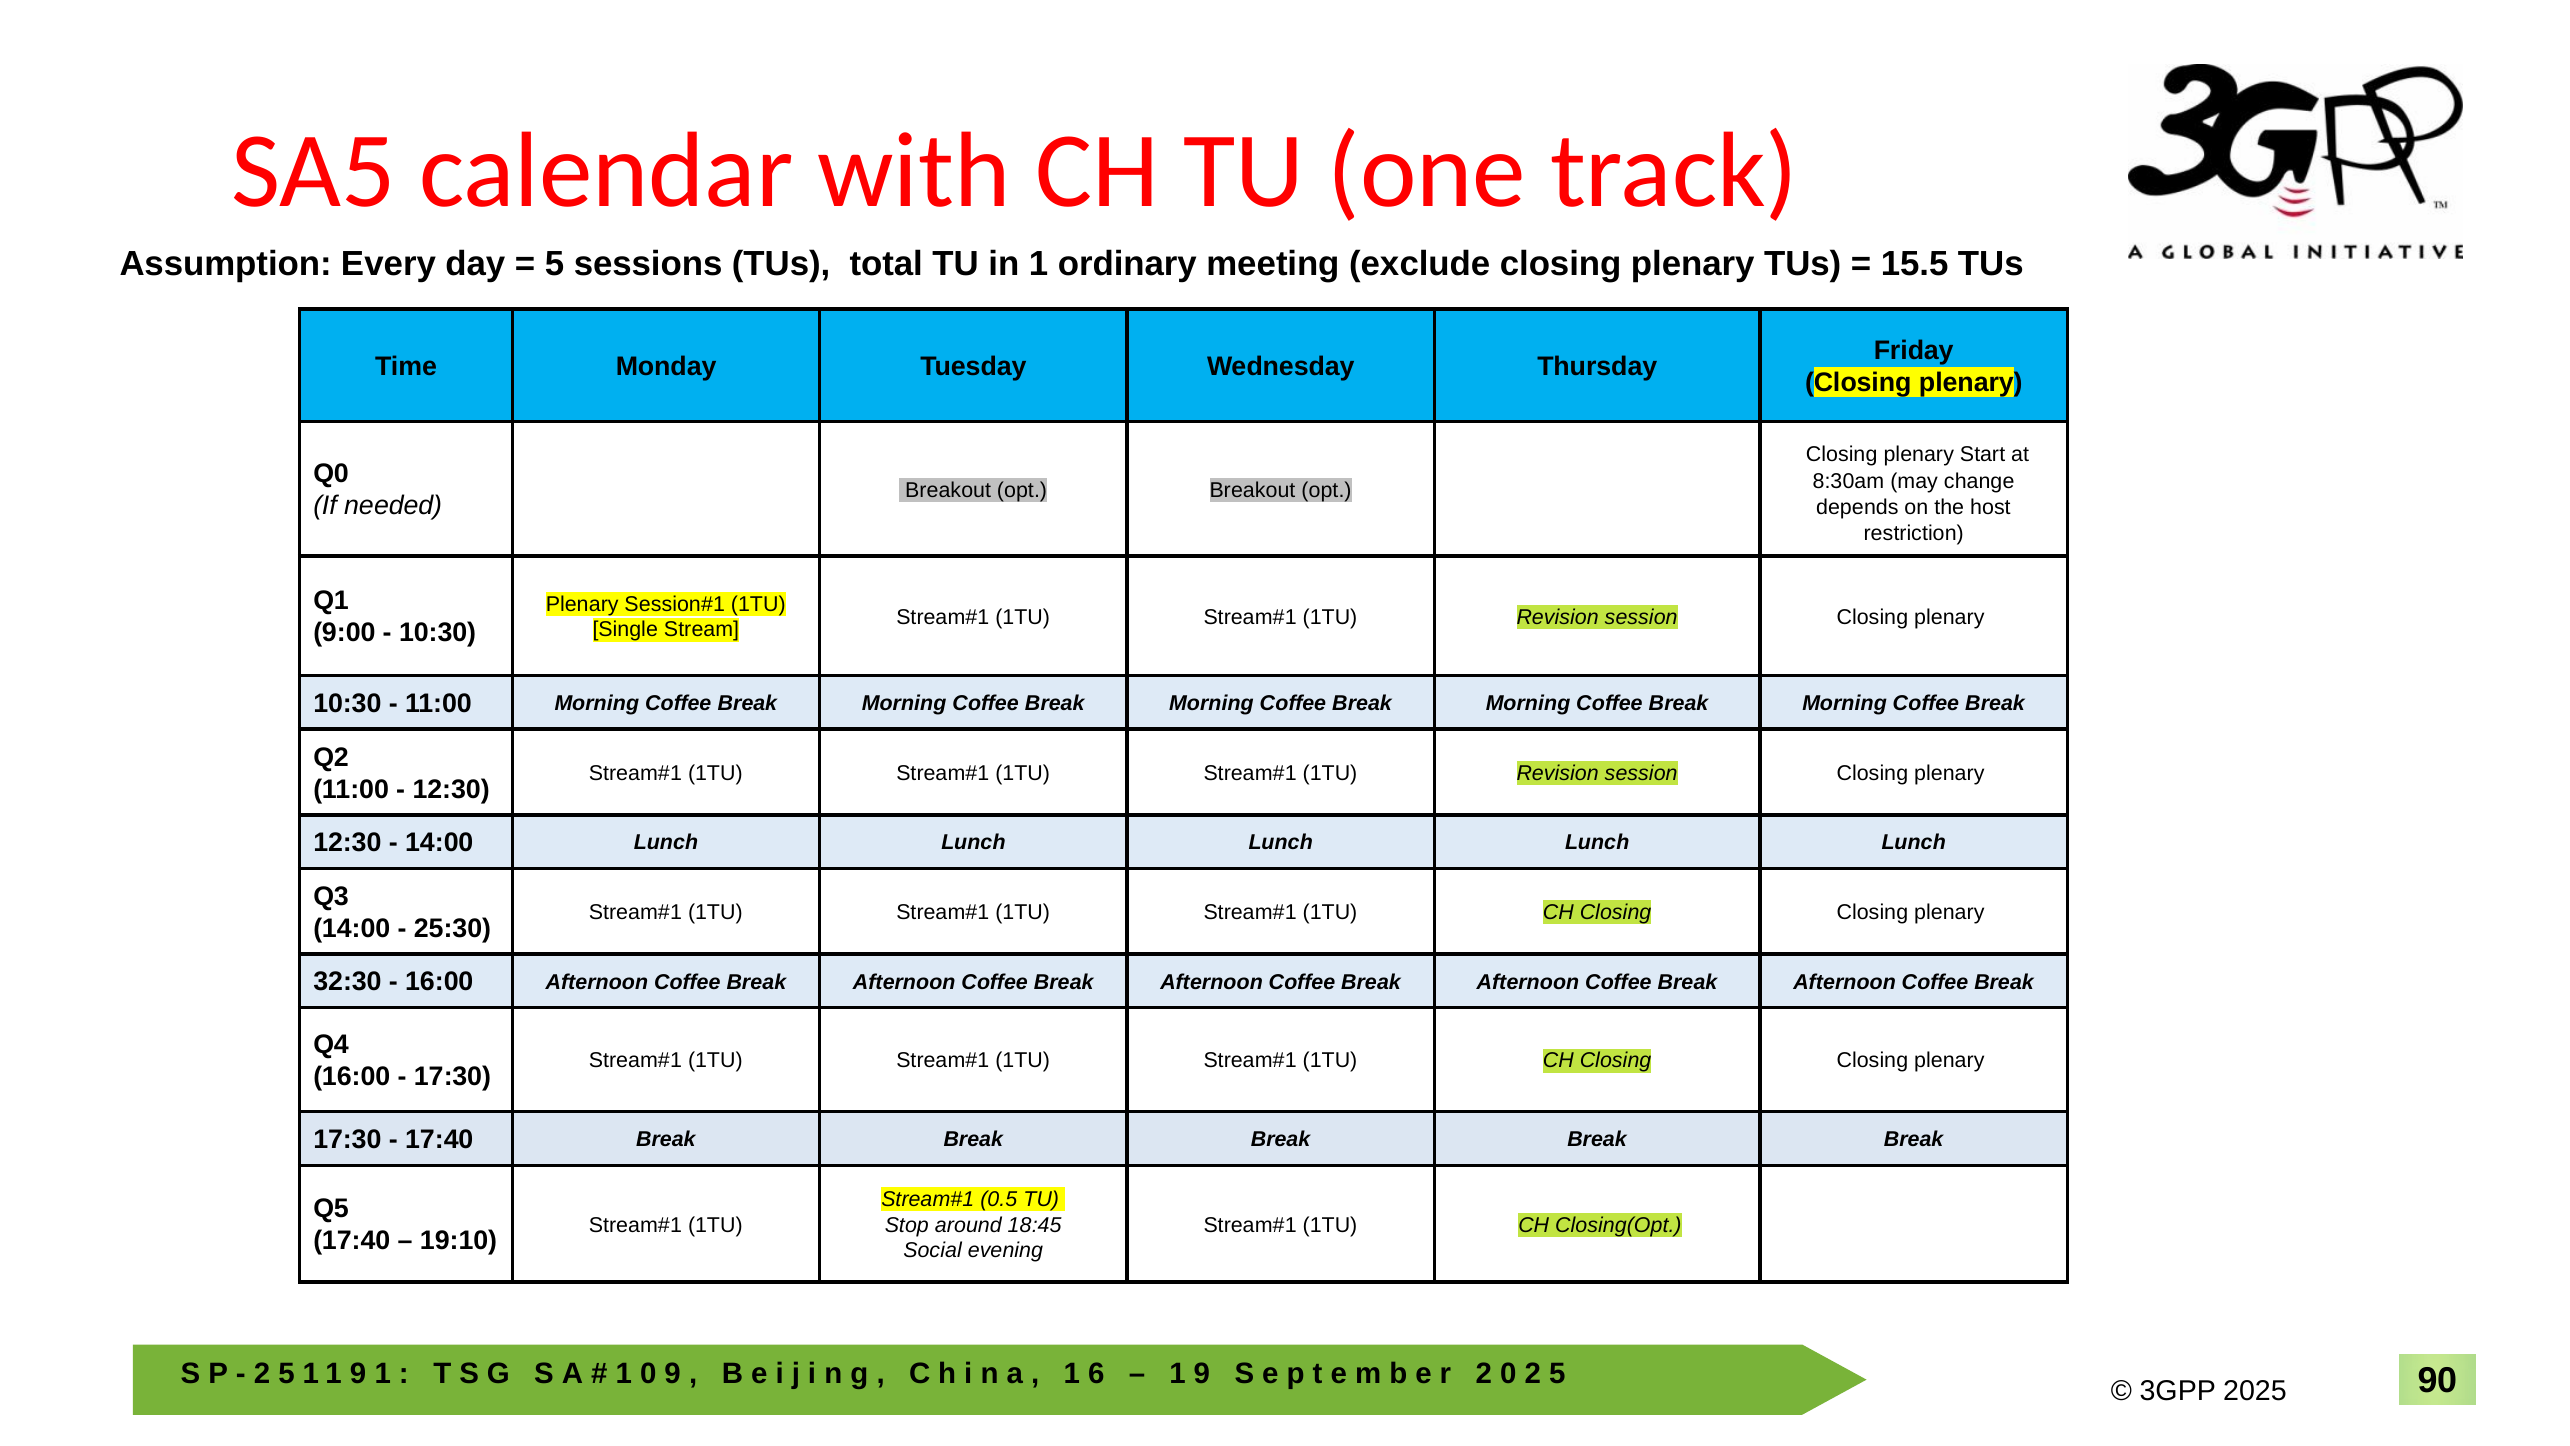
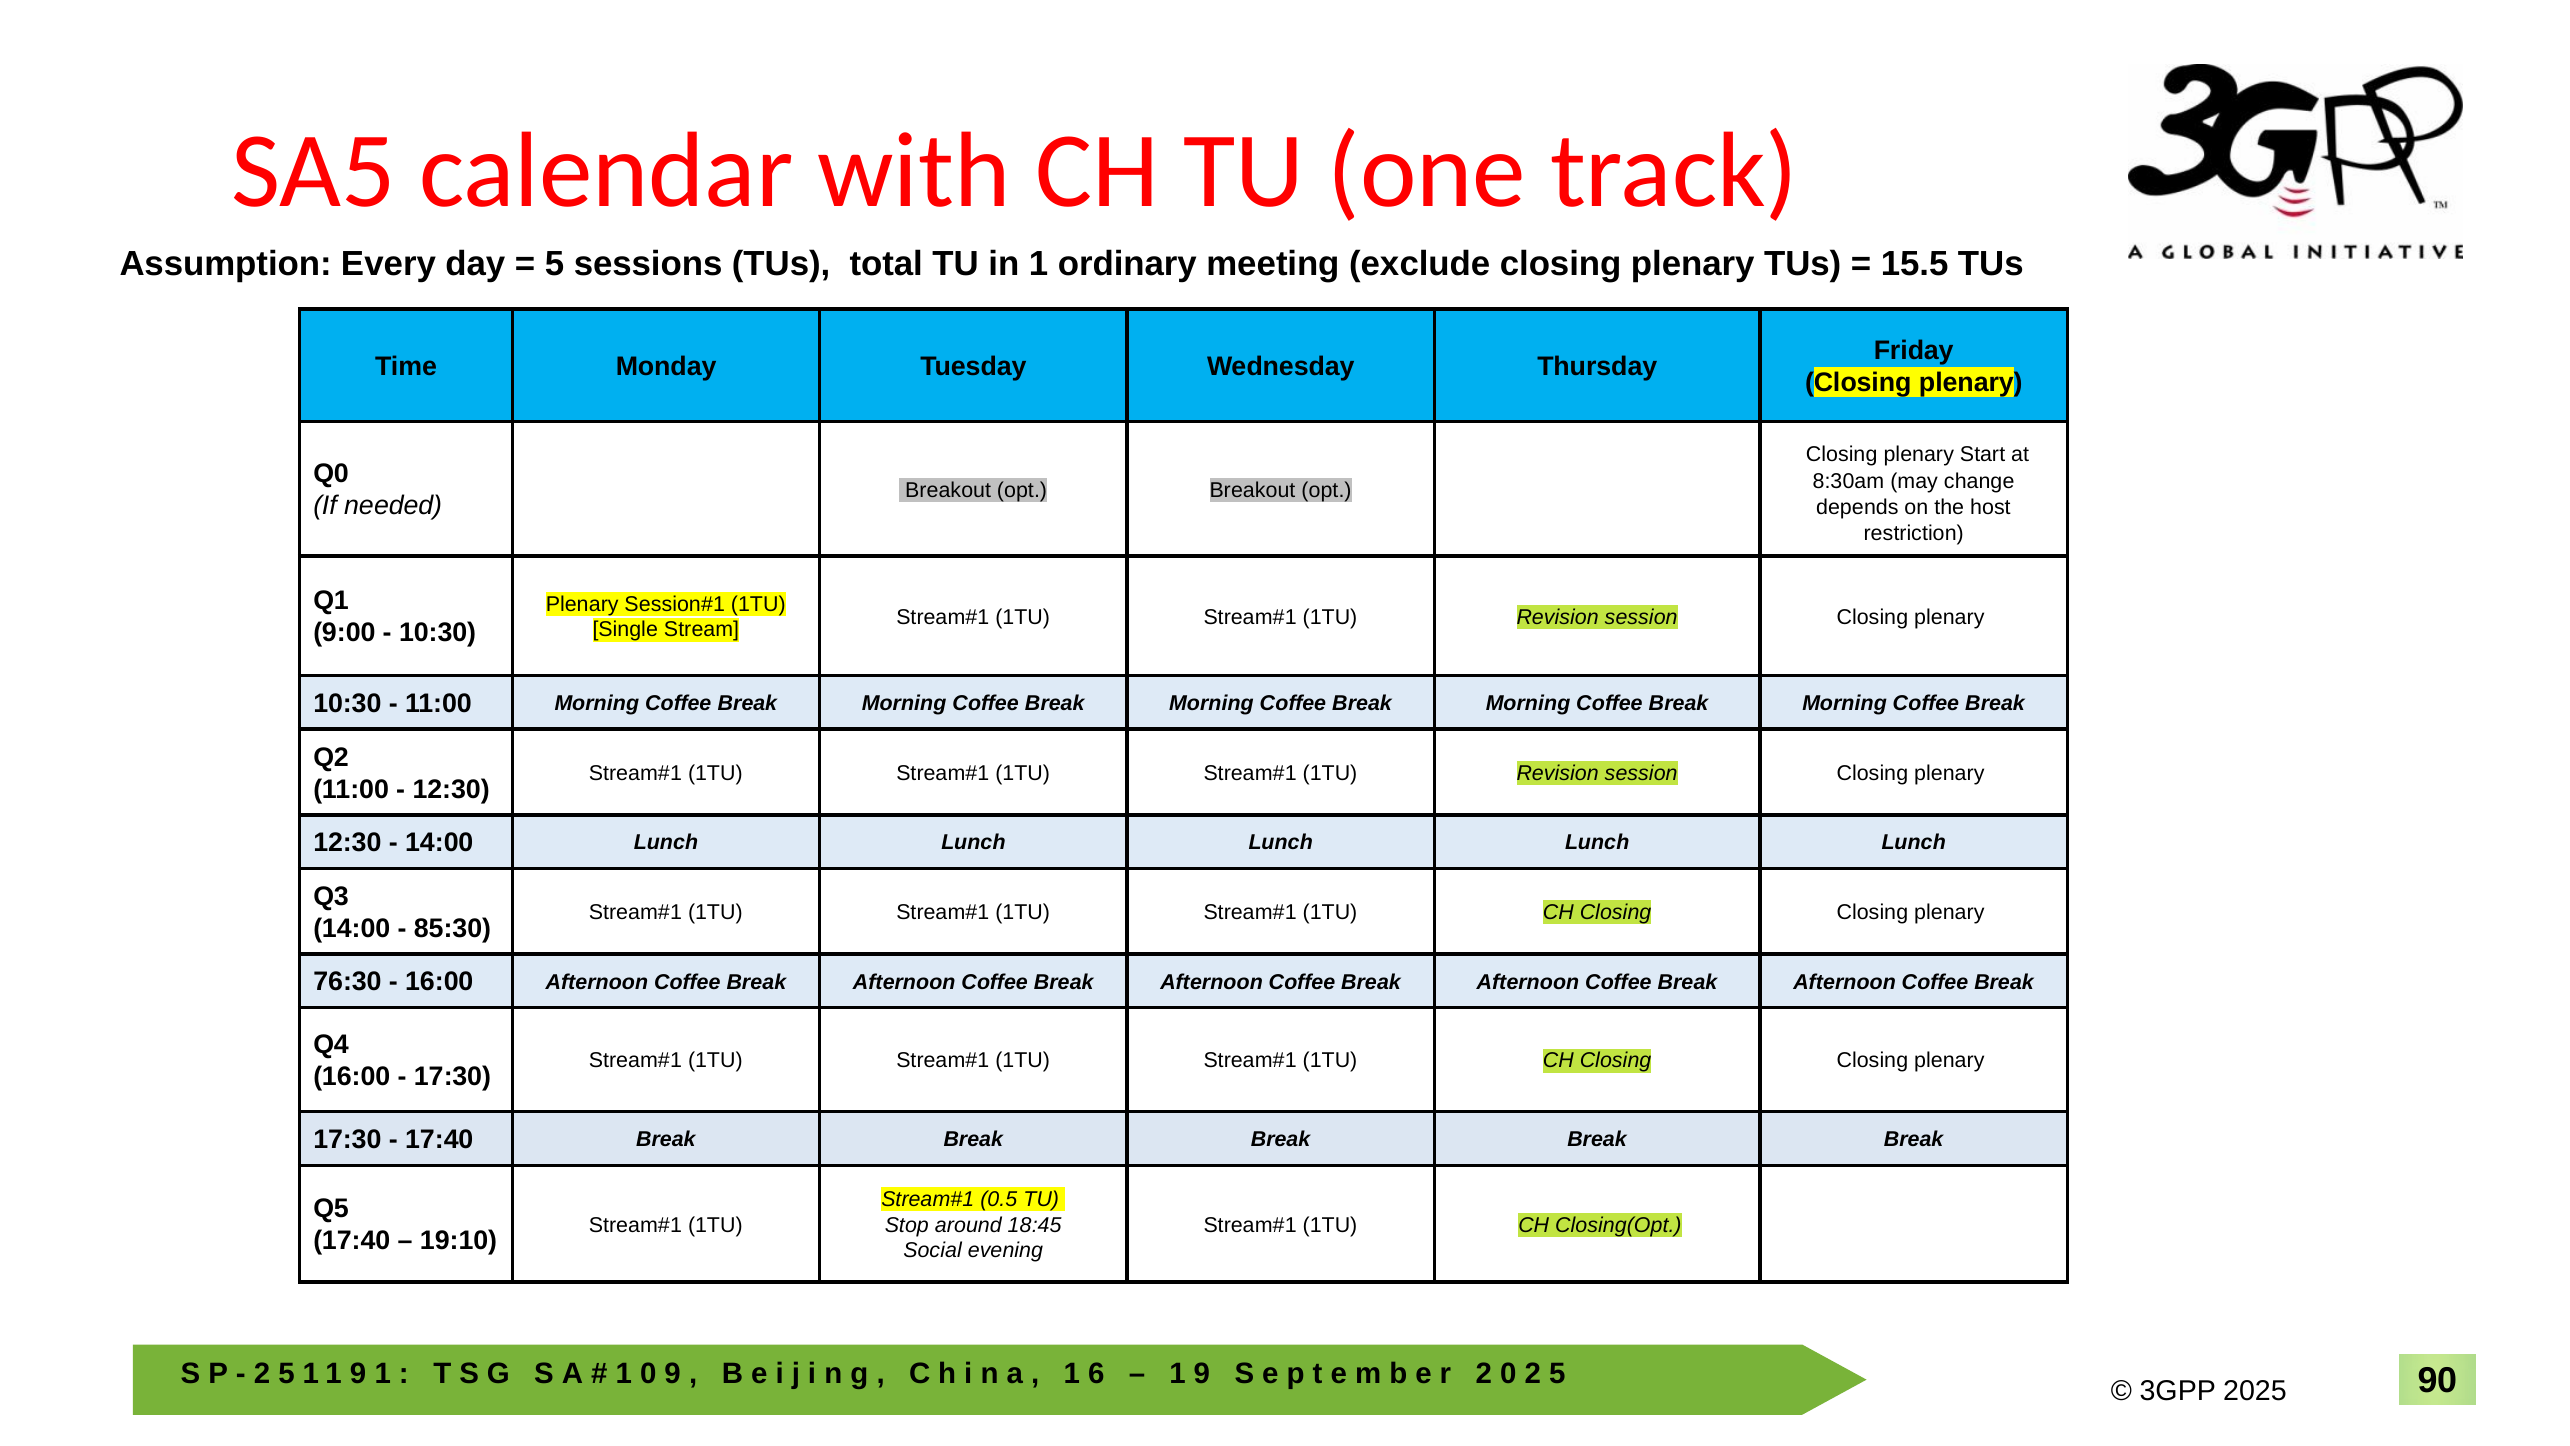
25:30: 25:30 -> 85:30 (452, 928)
32:30: 32:30 -> 76:30 (347, 982)
